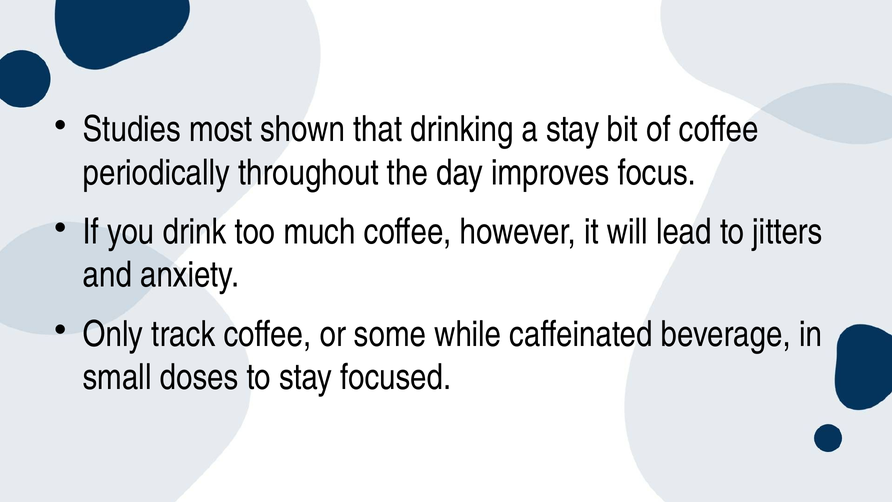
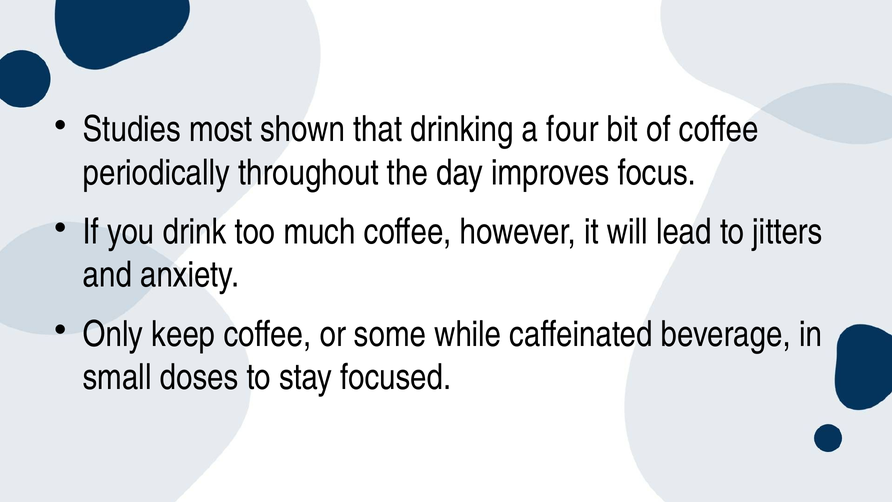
a stay: stay -> four (572, 129)
track: track -> keep (183, 334)
